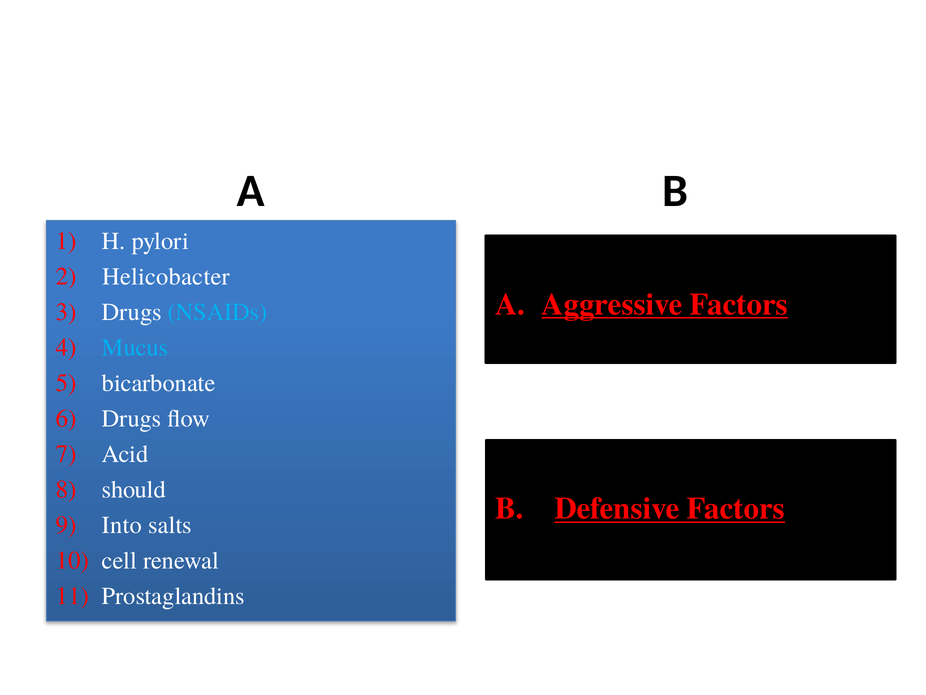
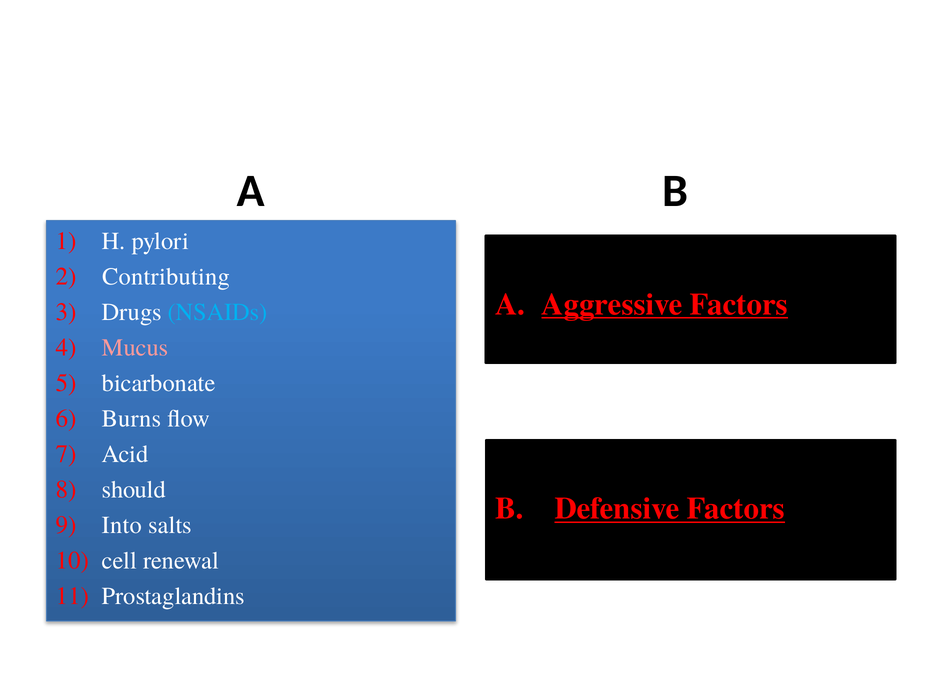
Helicobacter: Helicobacter -> Contributing (166, 277)
Mucus colour: light blue -> pink (135, 348)
Drugs: Drugs -> Burns (132, 419)
